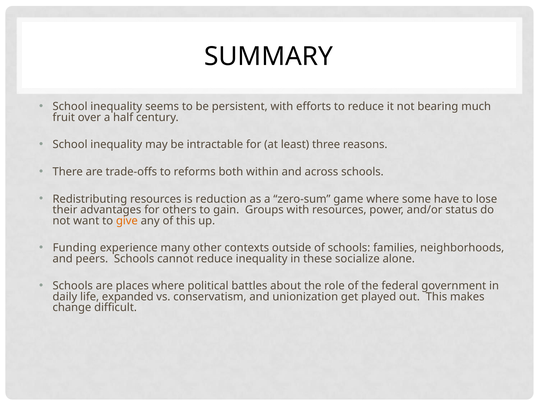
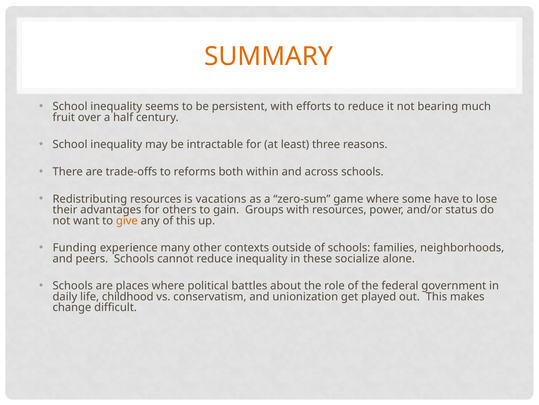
SUMMARY colour: black -> orange (269, 56)
reduction: reduction -> vacations (221, 199)
expanded: expanded -> childhood (128, 296)
